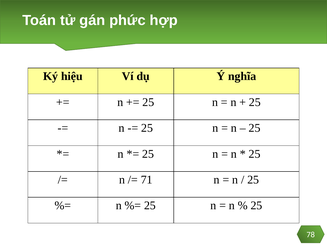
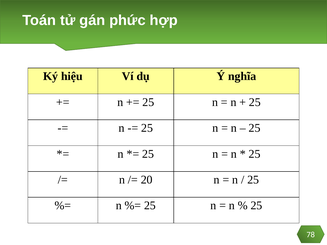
71: 71 -> 20 (147, 180)
